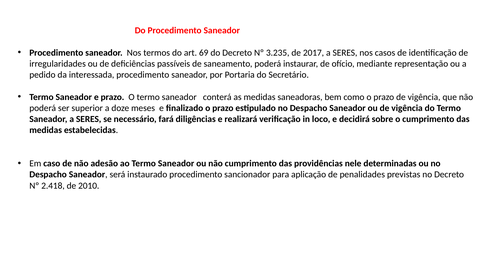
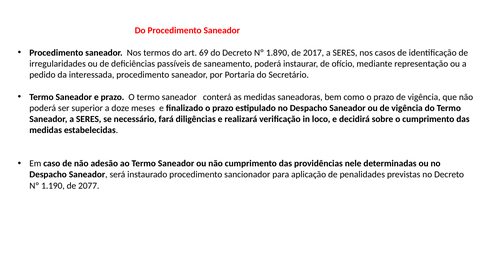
3.235: 3.235 -> 1.890 (278, 53)
2.418: 2.418 -> 1.190 (53, 186)
2010: 2010 -> 2077 (89, 186)
